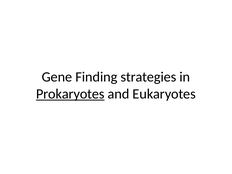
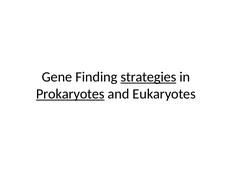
strategies underline: none -> present (148, 77)
